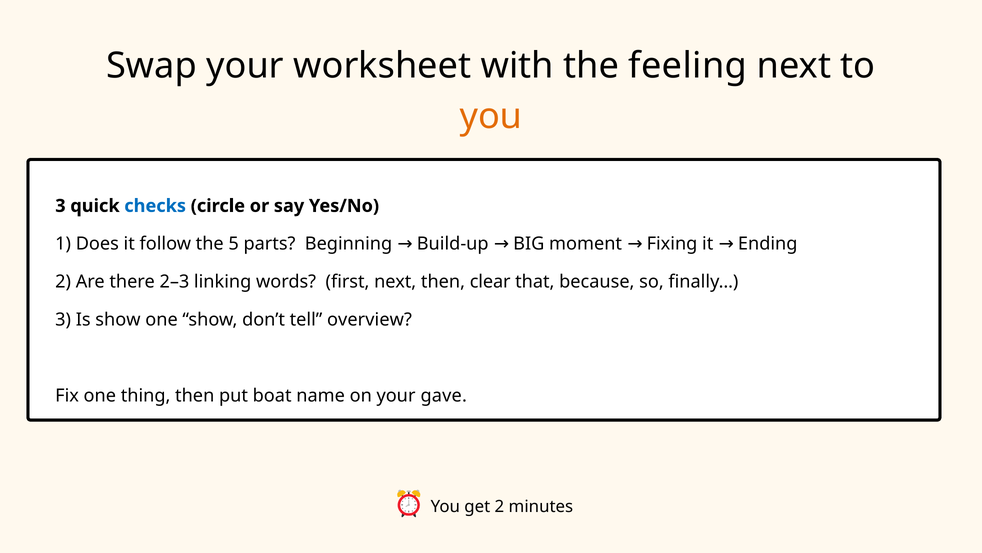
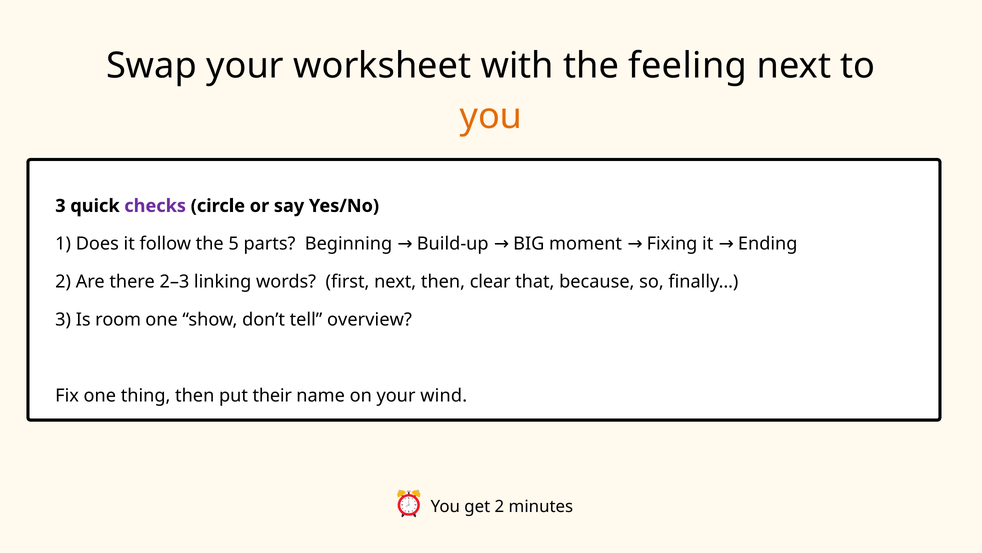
checks colour: blue -> purple (155, 206)
Is show: show -> room (118, 319)
boat: boat -> their (272, 395)
gave: gave -> wind (444, 395)
